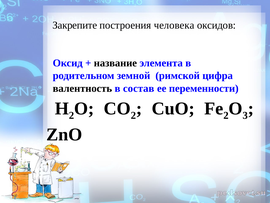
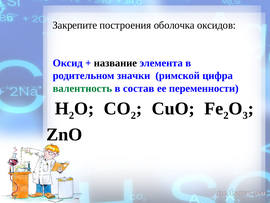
человека: человека -> оболочка (174, 25)
земной: земной -> значки (134, 76)
валентность colour: black -> green (82, 88)
